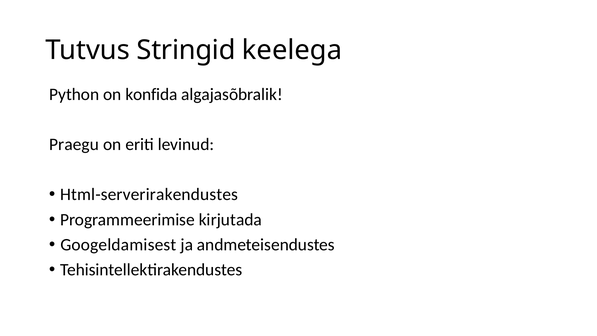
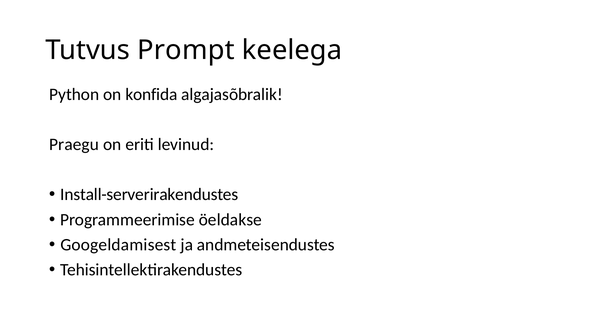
Stringid: Stringid -> Prompt (186, 50)
Html-serverirakendustes: Html-serverirakendustes -> Install-serverirakendustes (149, 194)
kirjutada: kirjutada -> öeldakse (230, 219)
